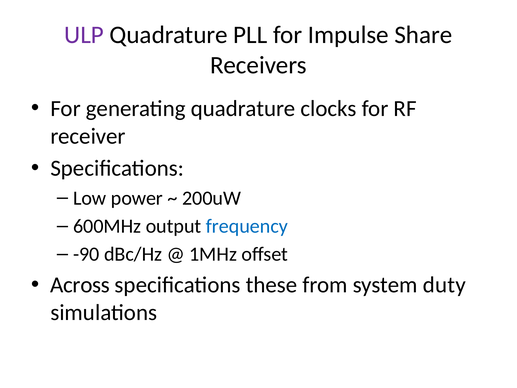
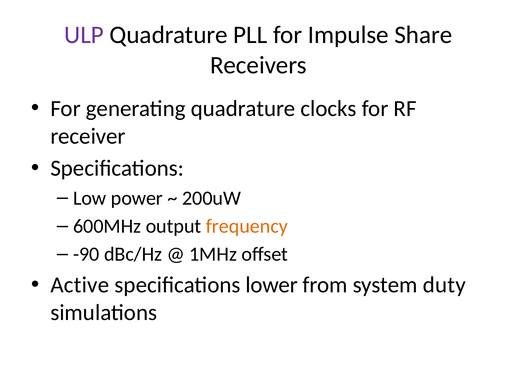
frequency colour: blue -> orange (247, 226)
Across: Across -> Active (80, 285)
these: these -> lower (272, 285)
